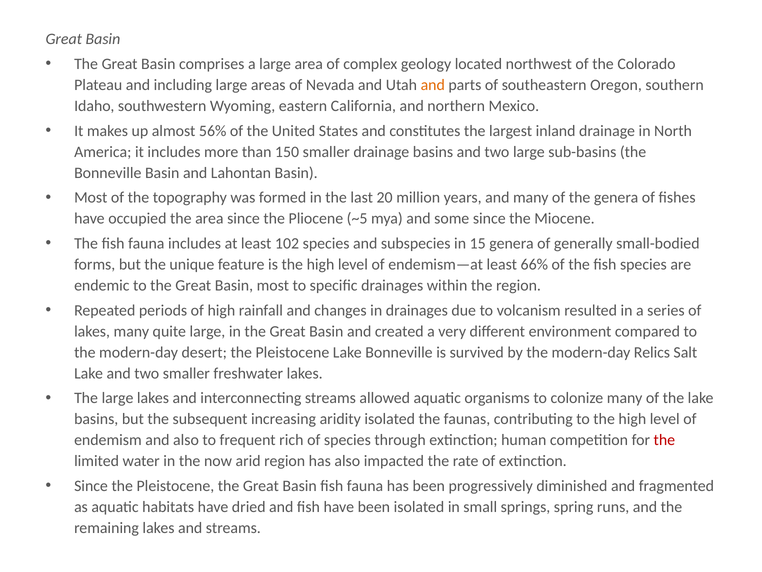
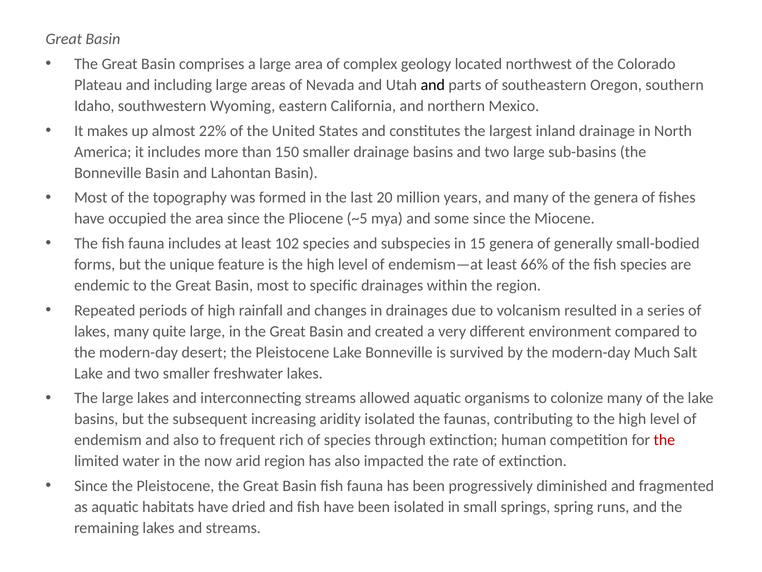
and colour: orange -> black (433, 85)
56%: 56% -> 22% (213, 131)
Relics: Relics -> Much (652, 352)
